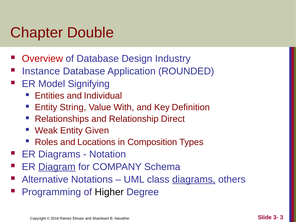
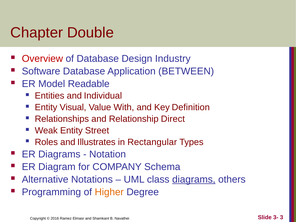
Instance: Instance -> Software (41, 71)
ROUNDED: ROUNDED -> BETWEEN (186, 71)
Signifying: Signifying -> Readable (89, 84)
String: String -> Visual (73, 107)
Given: Given -> Street (97, 131)
Locations: Locations -> Illustrates (96, 142)
Composition: Composition -> Rectangular (152, 142)
Diagram underline: present -> none (57, 167)
Higher colour: black -> orange (109, 192)
